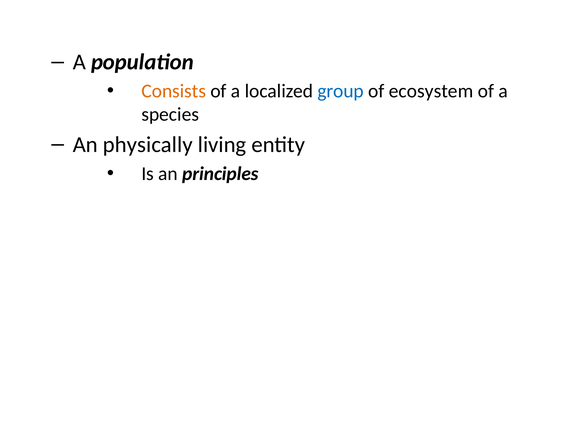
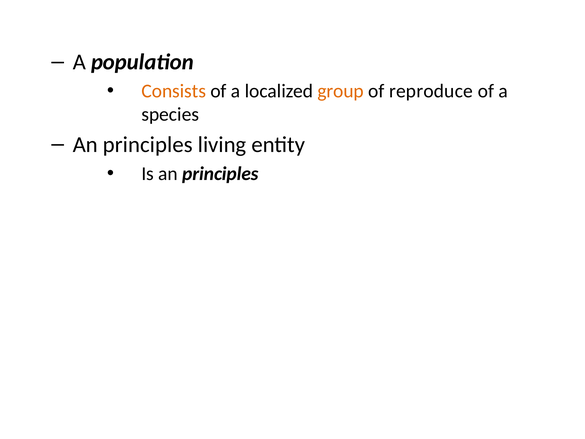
group colour: blue -> orange (341, 91)
ecosystem: ecosystem -> reproduce (431, 91)
physically: physically -> principles (148, 145)
